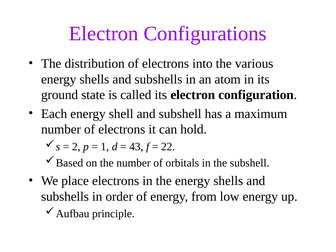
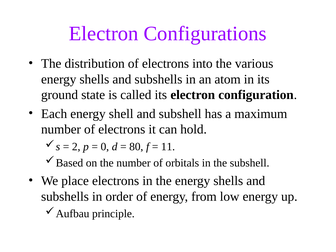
1: 1 -> 0 (105, 147)
43: 43 -> 80 (136, 147)
22: 22 -> 11 (168, 147)
